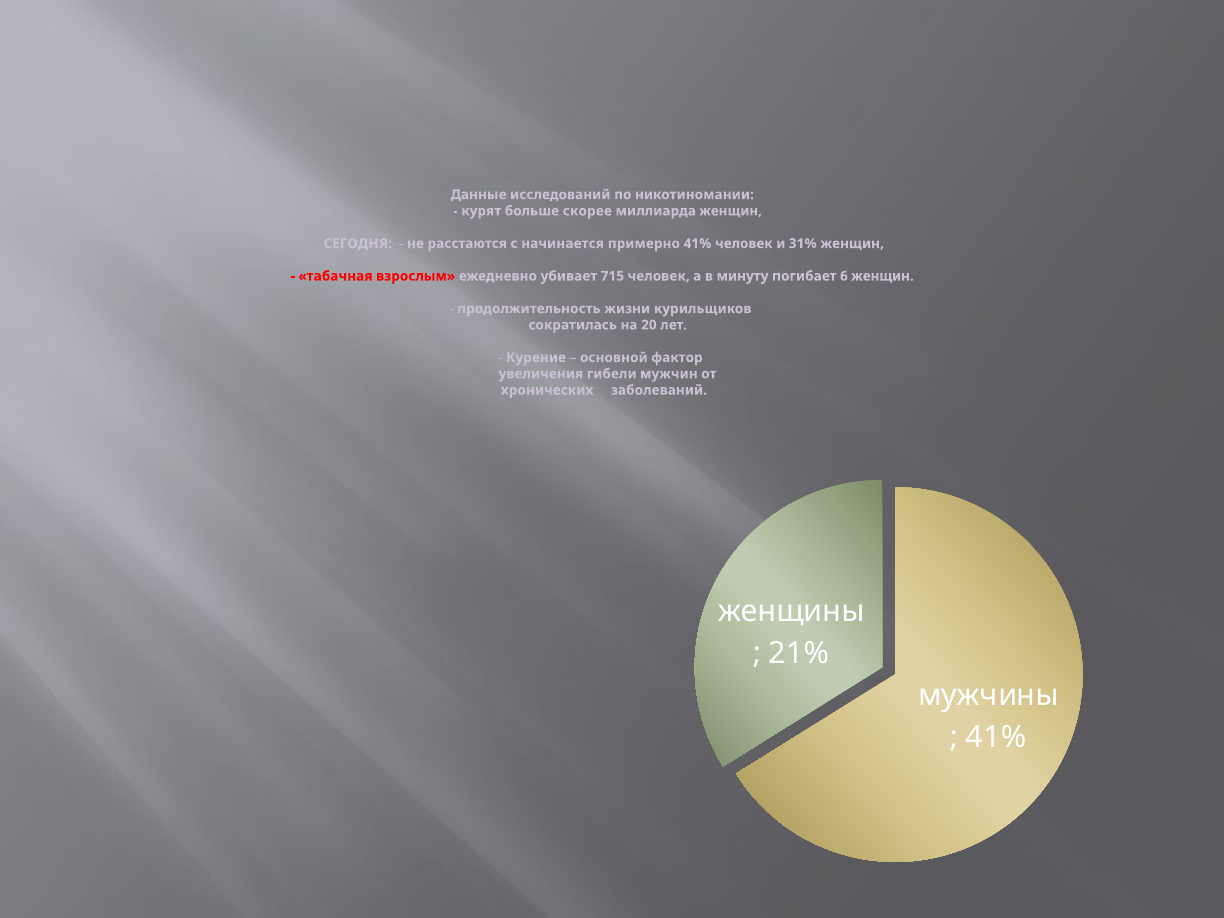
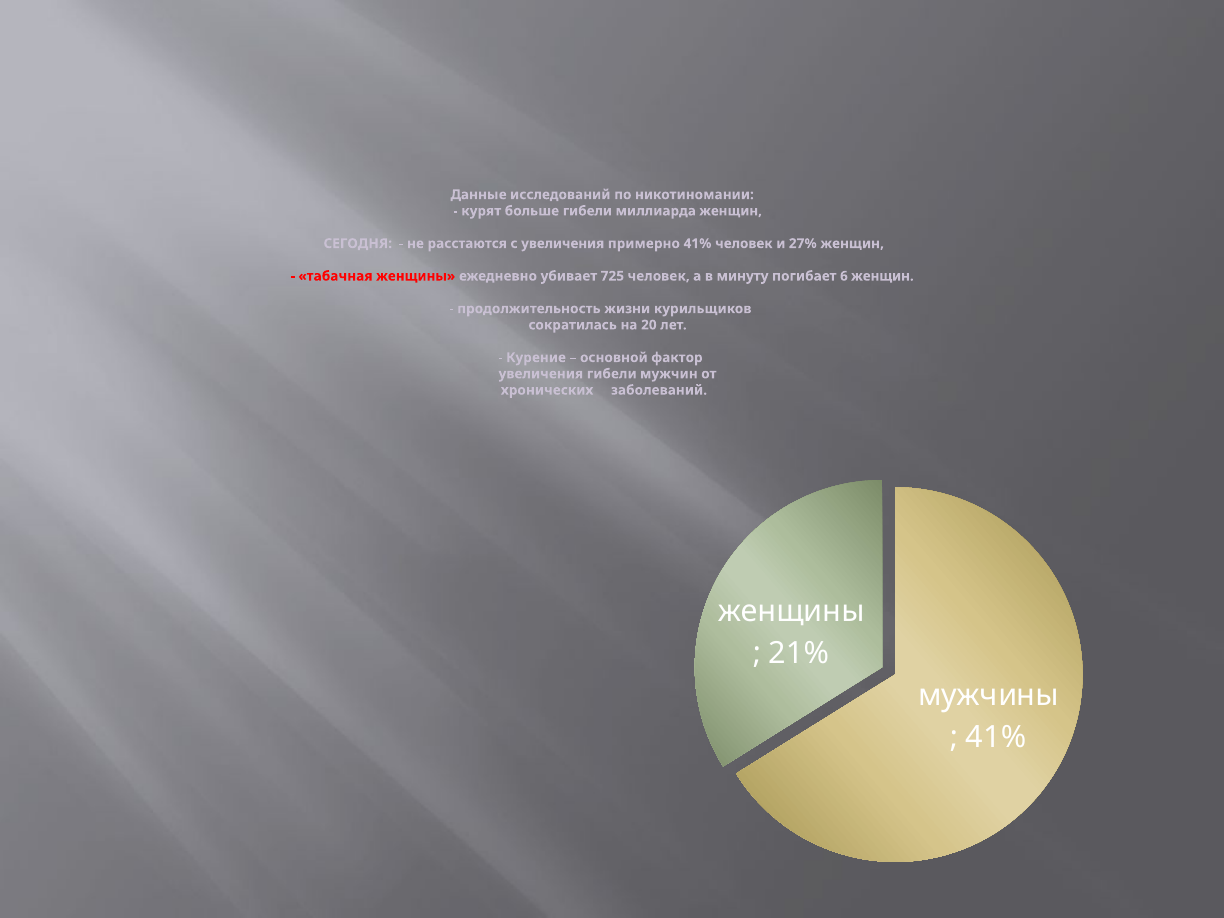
больше скорее: скорее -> гибели (587, 211)
с начинается: начинается -> увеличения (563, 244)
31%: 31% -> 27% (803, 244)
табачная взрослым: взрослым -> женщины (416, 276)
715: 715 -> 725 (612, 276)
